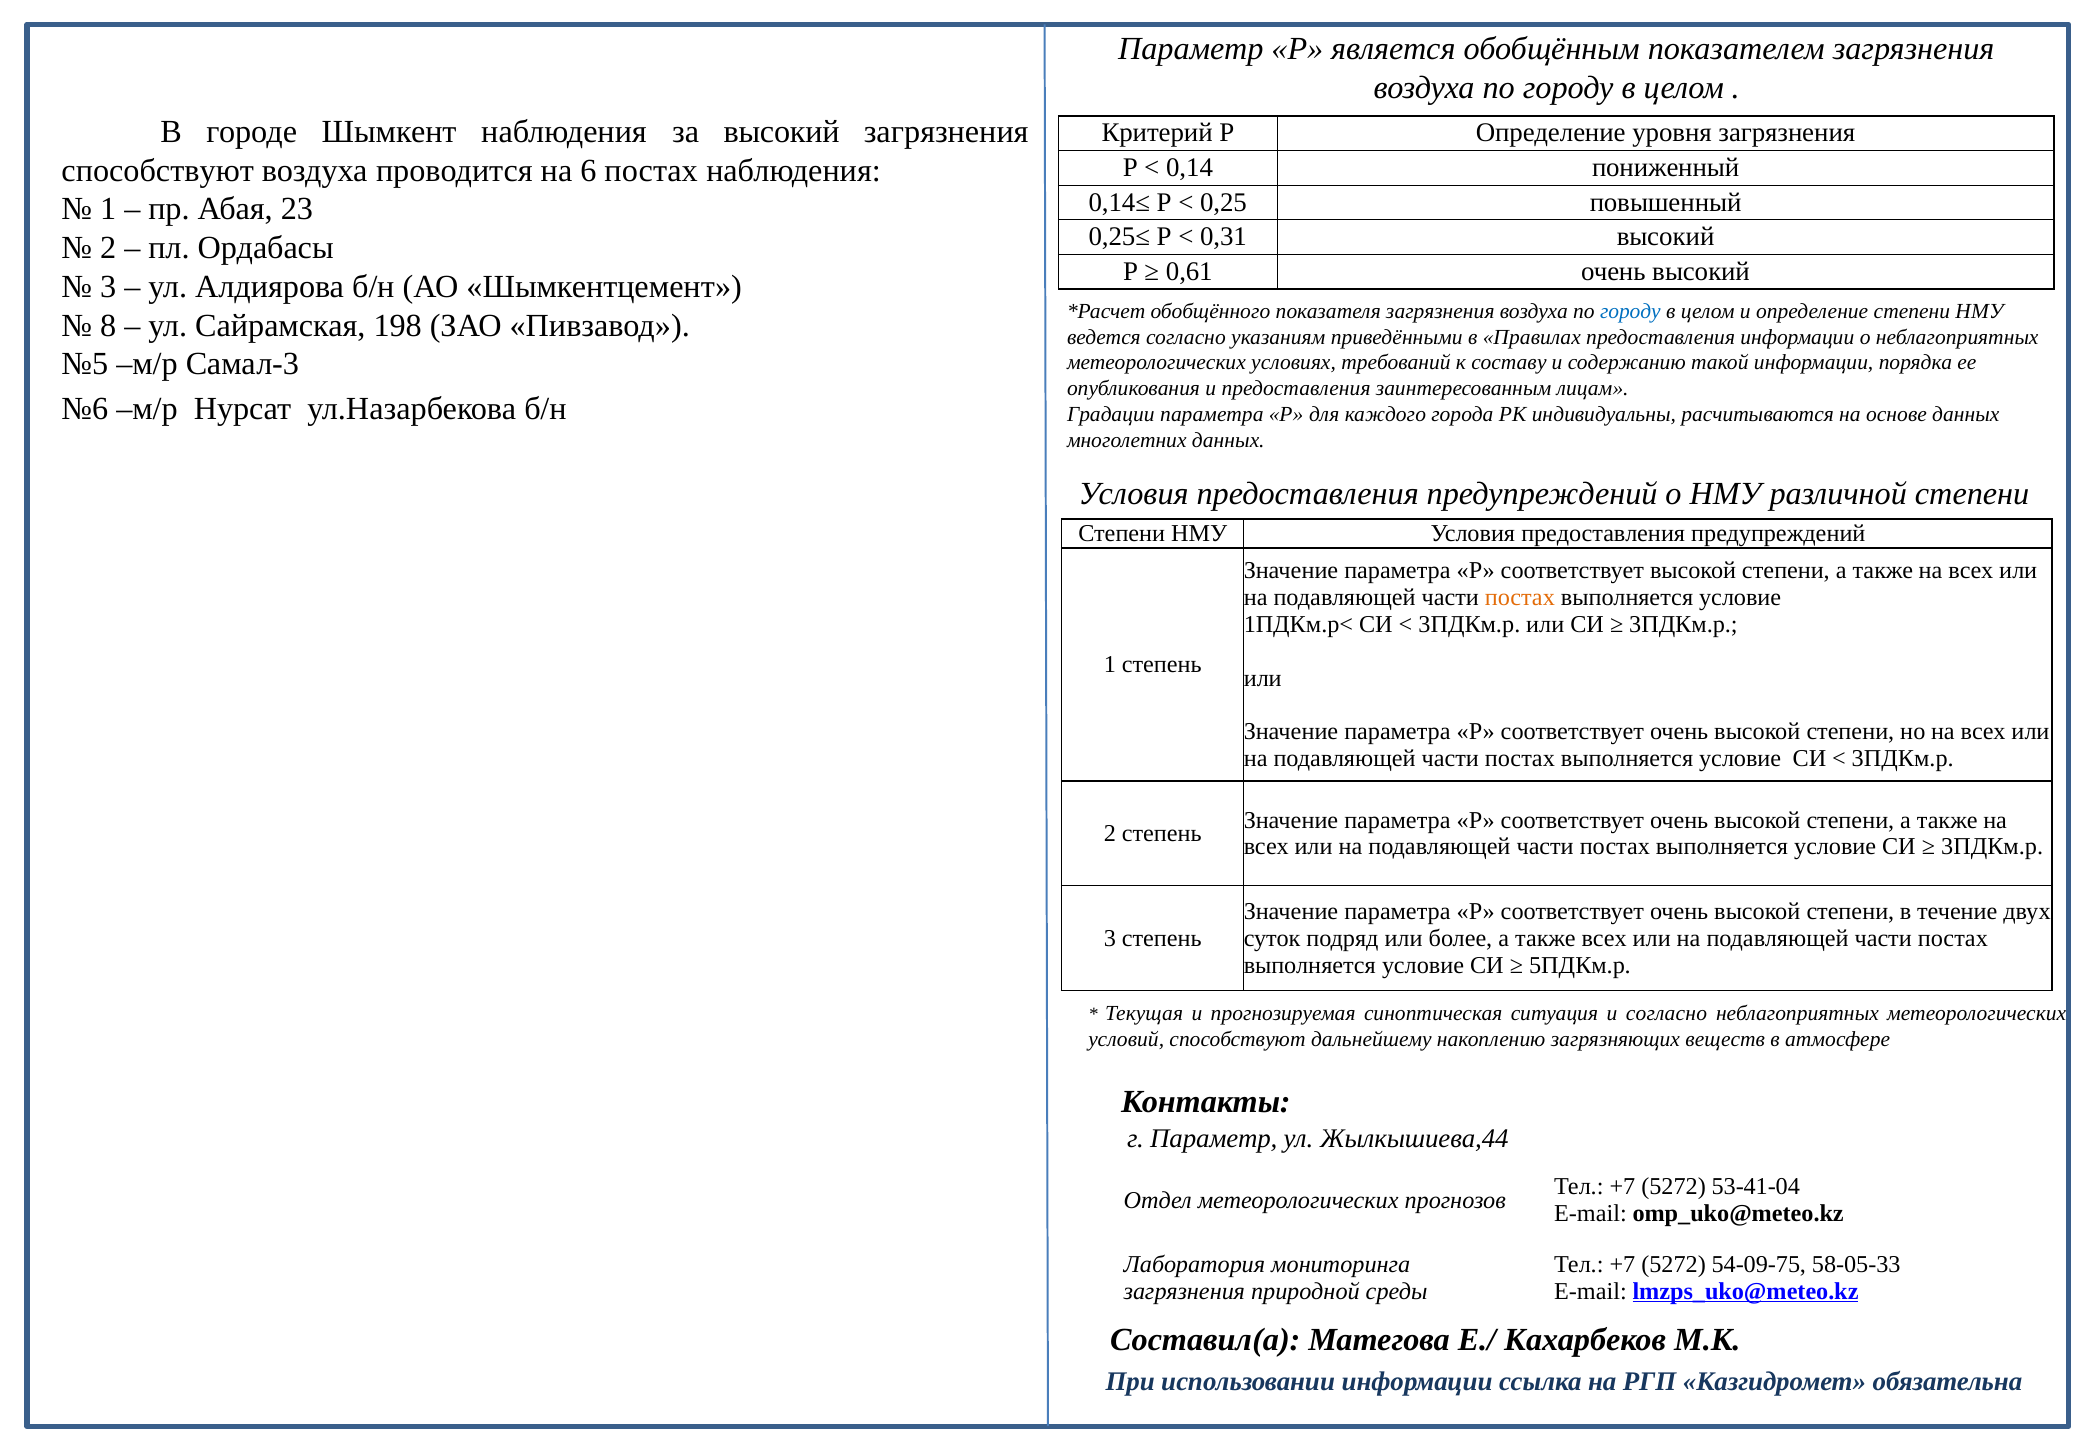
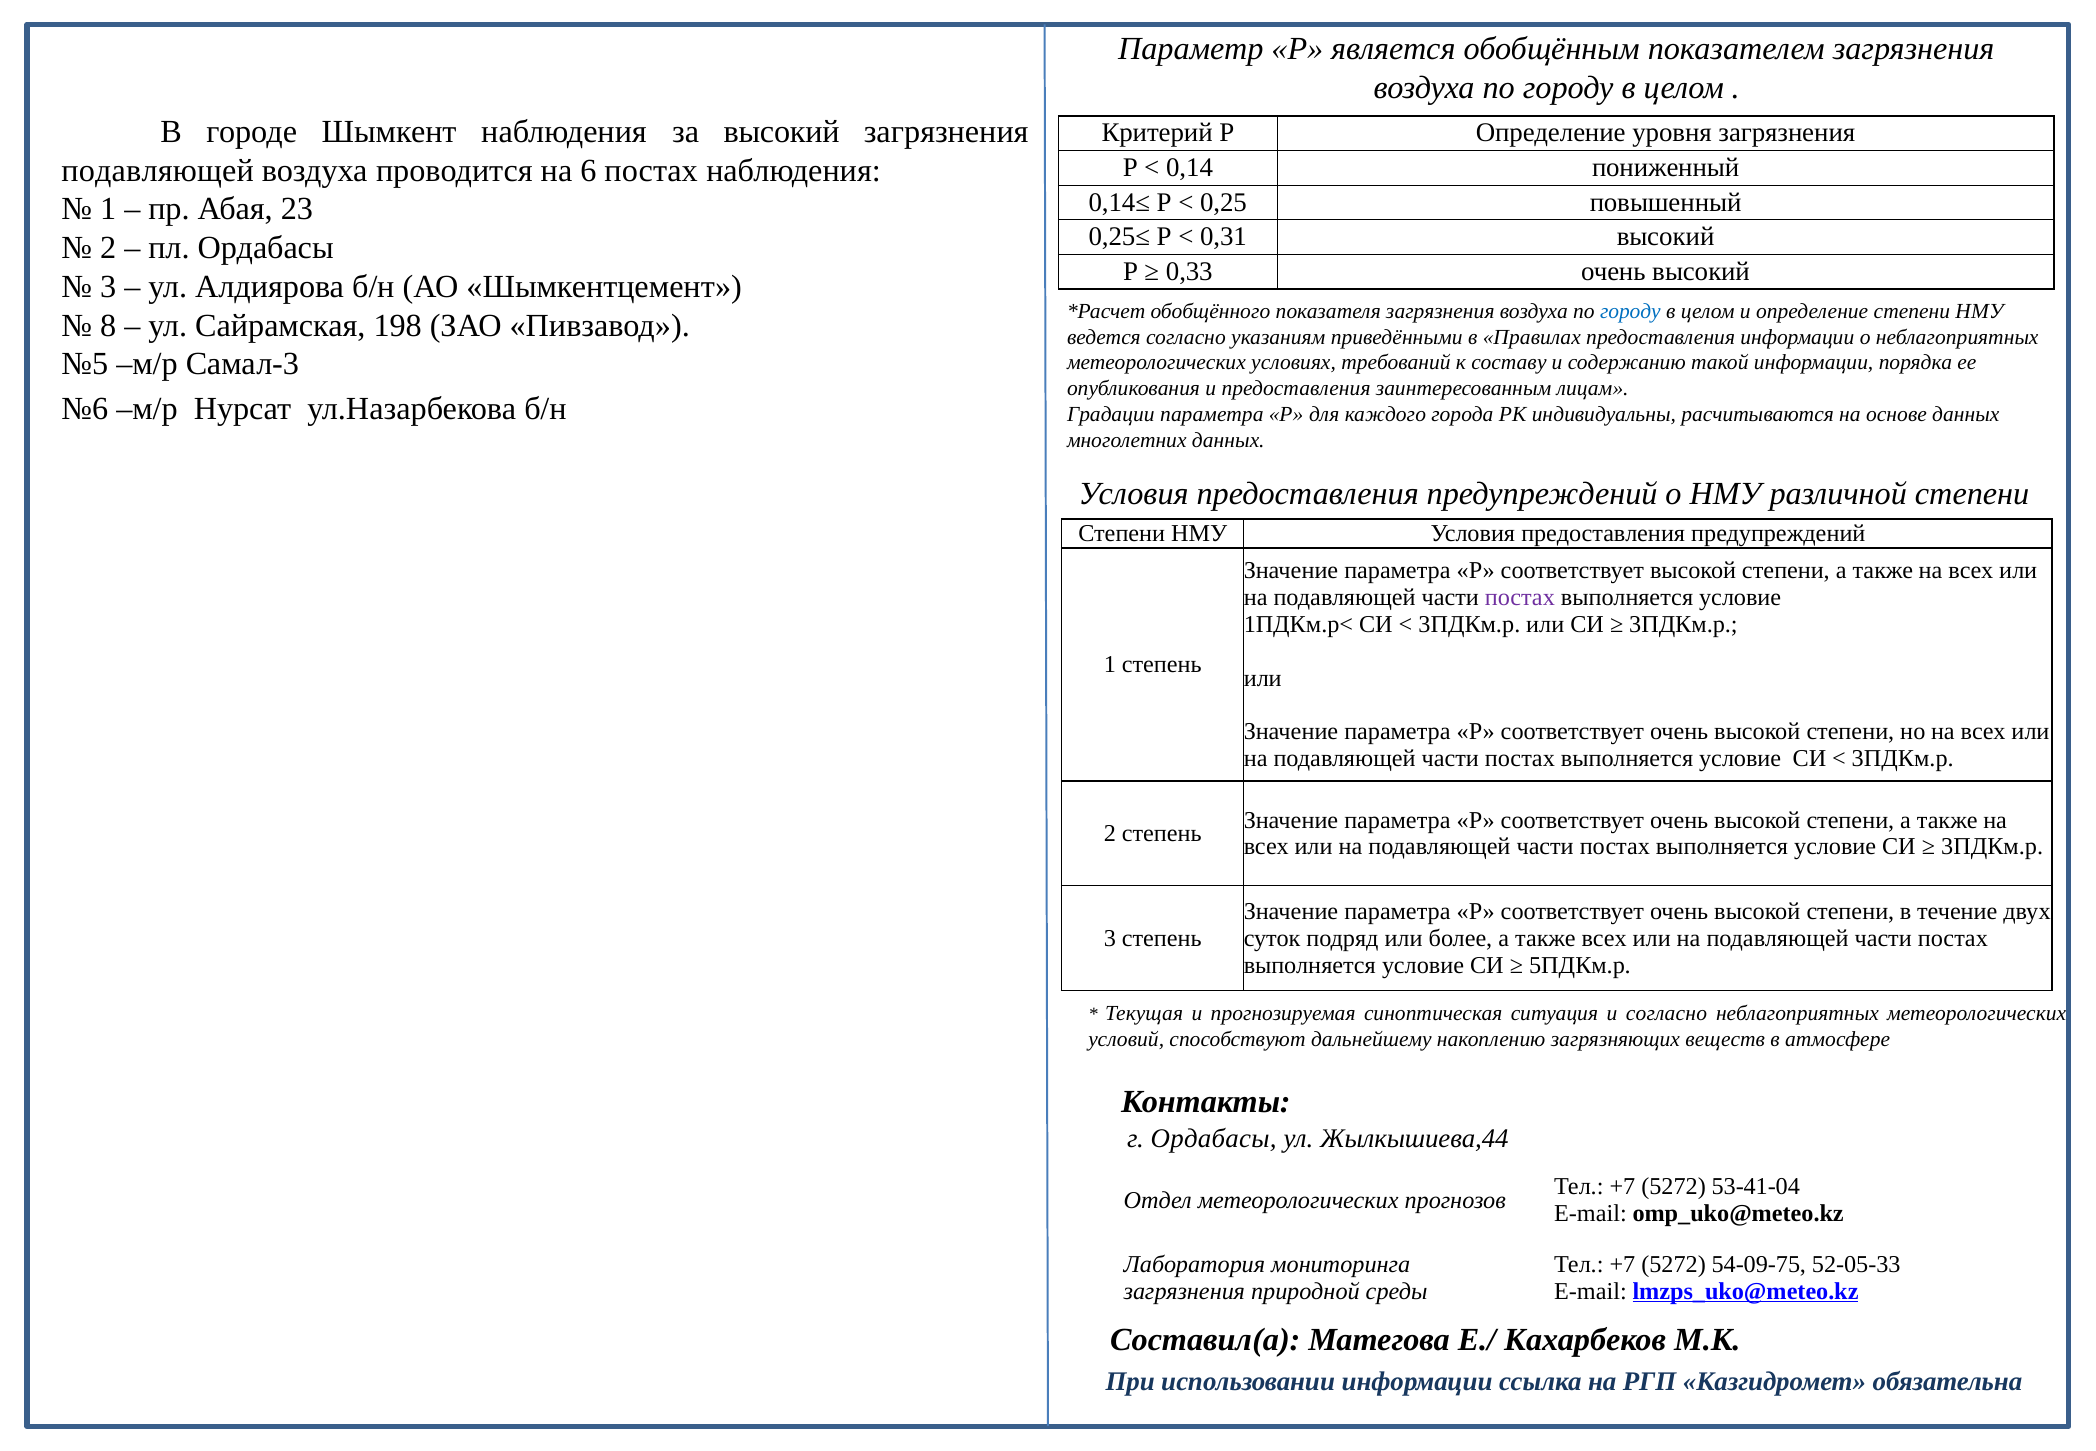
способствуют: способствуют -> подавляющей (158, 171)
0,61: 0,61 -> 0,33 (1189, 271)
постах colour: orange -> purple (1520, 598)
г Параметр: Параметр -> Ордабасы (1214, 1139)
58-05-33: 58-05-33 -> 52-05-33 (1856, 1264)
